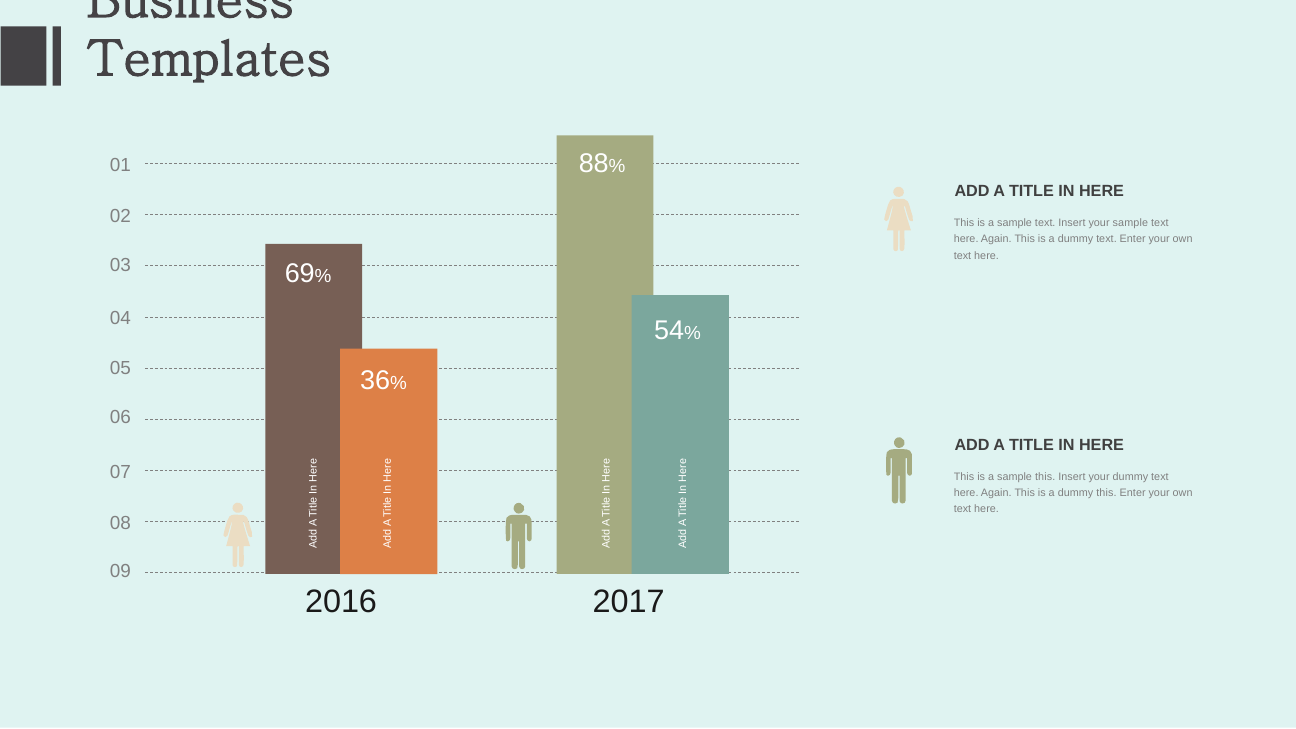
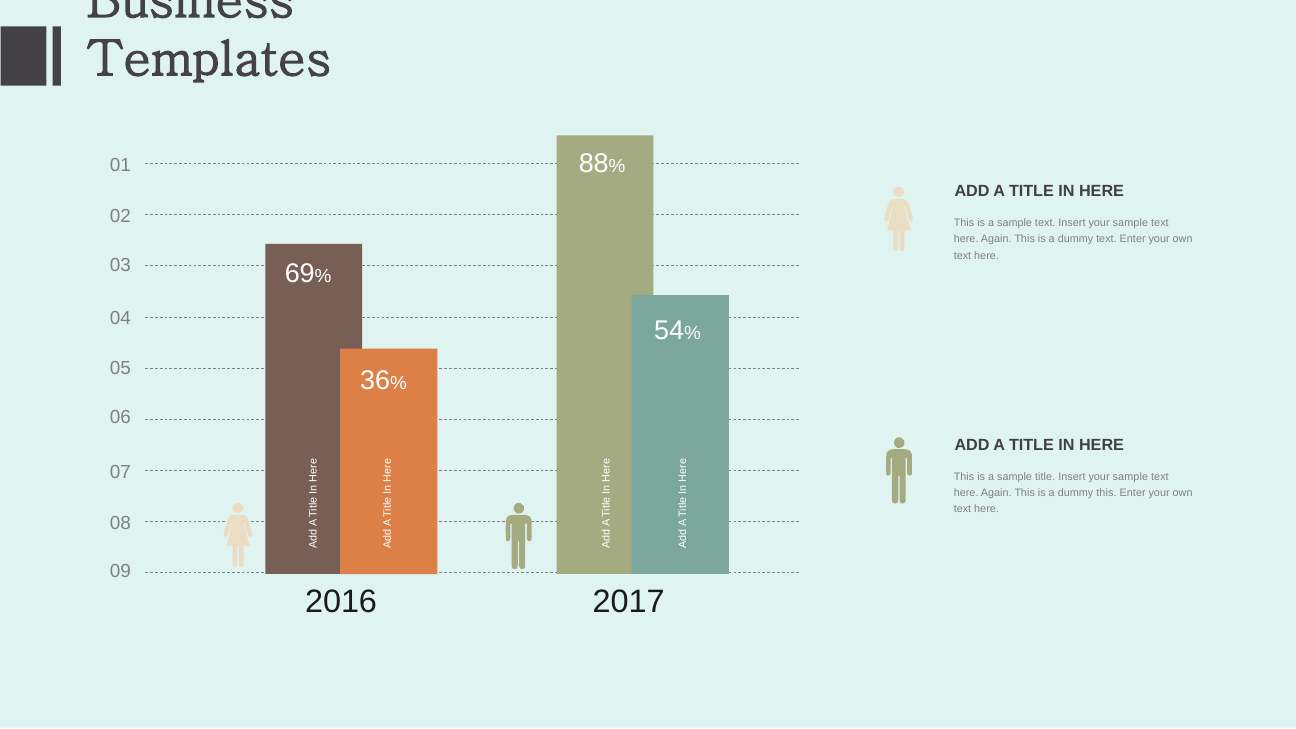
sample this: this -> title (1045, 477)
dummy: dummy -> sample (1130, 477)
